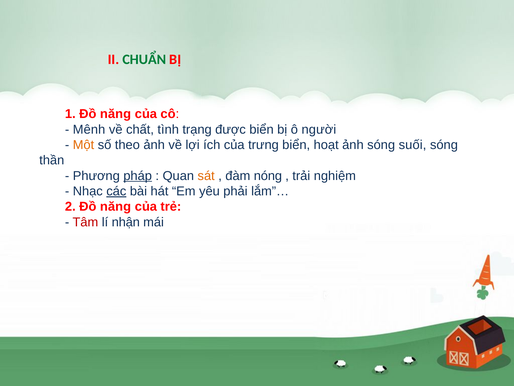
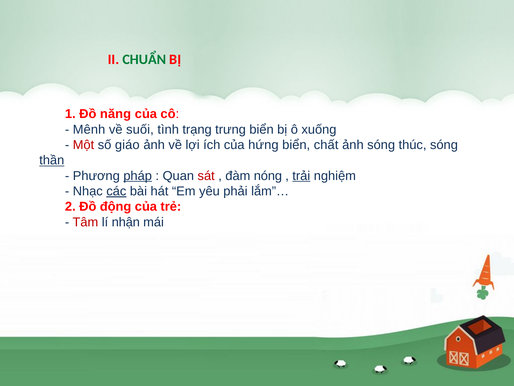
chất: chất -> suối (140, 129)
được: được -> trưng (231, 129)
người: người -> xuống (319, 129)
Một colour: orange -> red (83, 145)
theo: theo -> giáo (127, 145)
trưng: trưng -> hứng (263, 145)
hoạt: hoạt -> chất (326, 145)
suối: suối -> thúc (413, 145)
thần underline: none -> present (52, 160)
sát colour: orange -> red (206, 176)
trải underline: none -> present (301, 176)
2 Đồ năng: năng -> động (116, 206)
